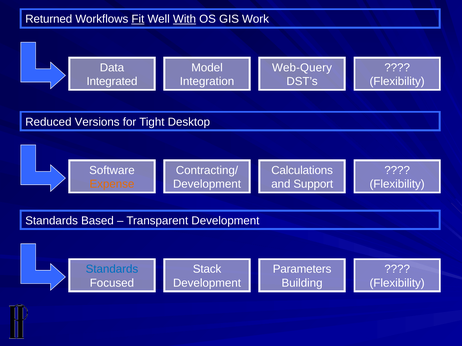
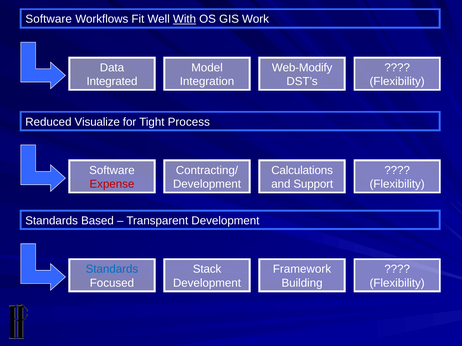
Returned: Returned -> Software (49, 19)
Fit underline: present -> none (138, 19)
Web-Query: Web-Query -> Web-Modify (302, 68)
Versions: Versions -> Visualize (97, 122)
Desktop: Desktop -> Process (189, 122)
Expense colour: orange -> red (112, 184)
Parameters: Parameters -> Framework (302, 270)
